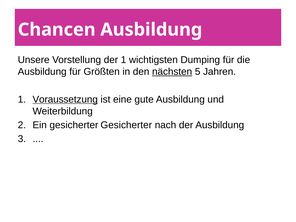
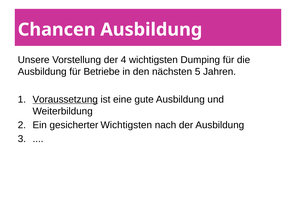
der 1: 1 -> 4 (124, 60)
Größten: Größten -> Betriebe (102, 72)
nächsten underline: present -> none (172, 72)
gesicherter Gesicherter: Gesicherter -> Wichtigsten (126, 125)
